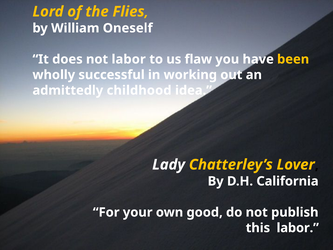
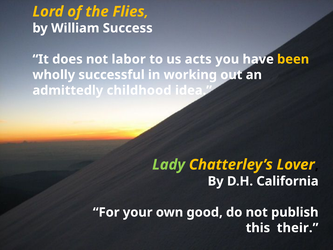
Oneself: Oneself -> Success (128, 28)
flaw: flaw -> acts (198, 59)
Lady colour: white -> light green (169, 164)
this labor: labor -> their (298, 228)
